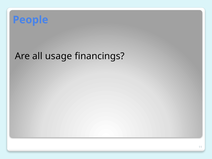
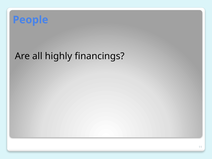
usage: usage -> highly (59, 56)
